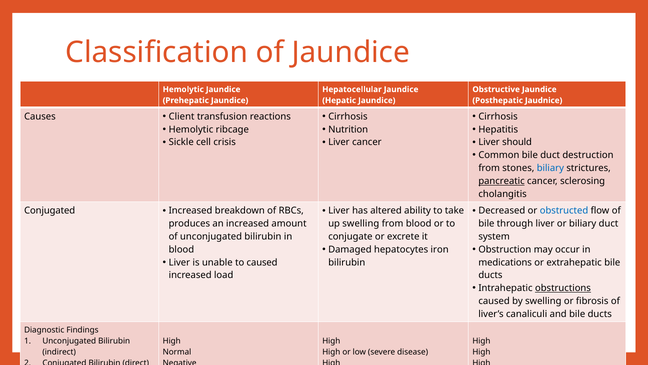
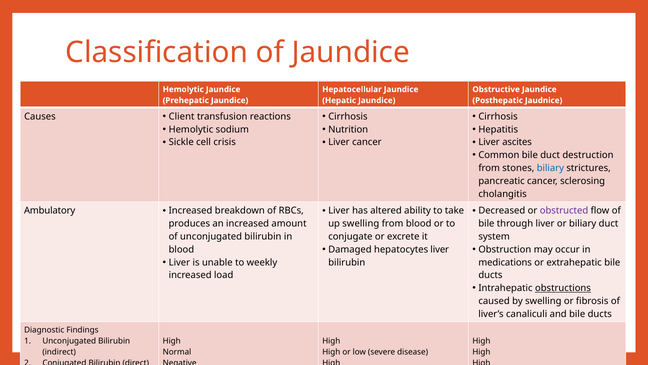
ribcage: ribcage -> sodium (232, 129)
should: should -> ascites (517, 142)
pancreatic underline: present -> none (502, 181)
obstructed colour: blue -> purple (564, 211)
Conjugated: Conjugated -> Ambulatory (50, 211)
hepatocytes iron: iron -> liver (440, 249)
to caused: caused -> weekly (262, 262)
